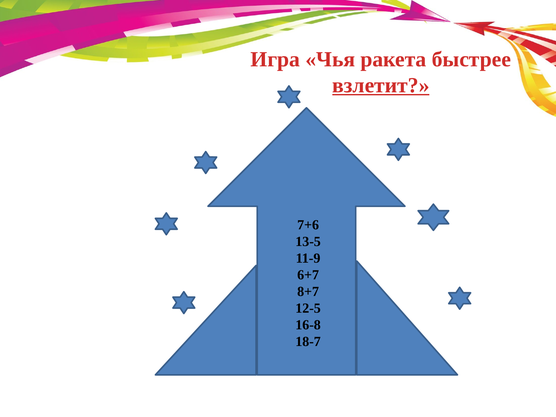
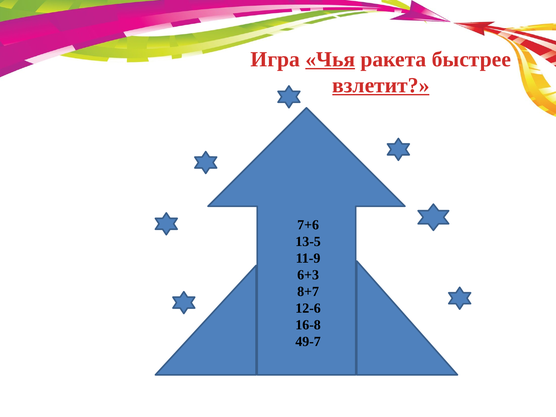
Чья underline: none -> present (330, 59)
6+7: 6+7 -> 6+3 (308, 275)
12-5: 12-5 -> 12-6 (308, 308)
18-7: 18-7 -> 49-7 (308, 342)
